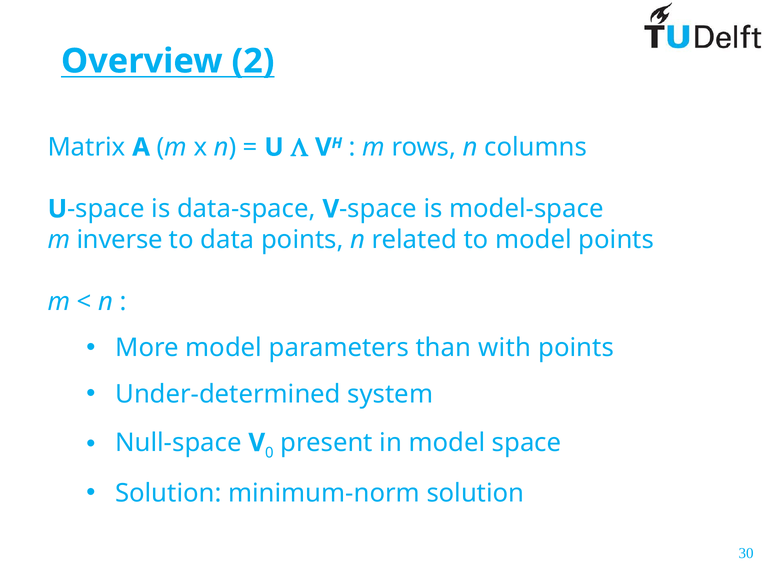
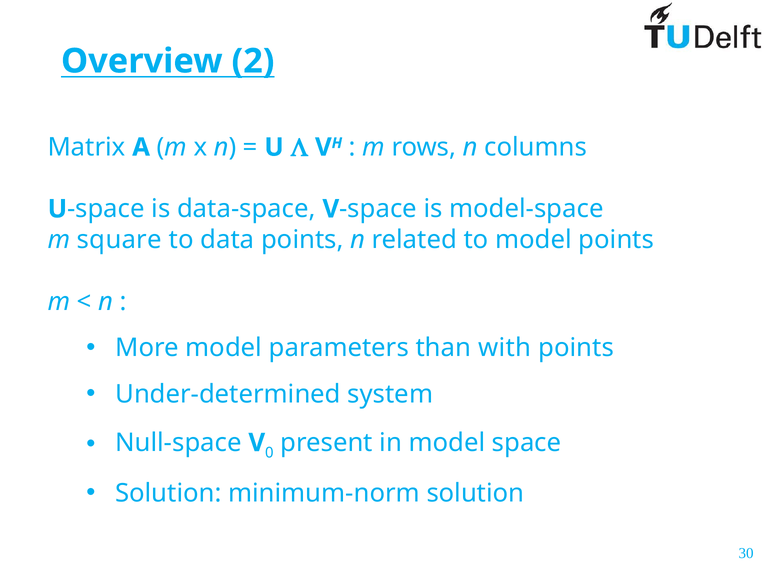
inverse: inverse -> square (119, 240)
